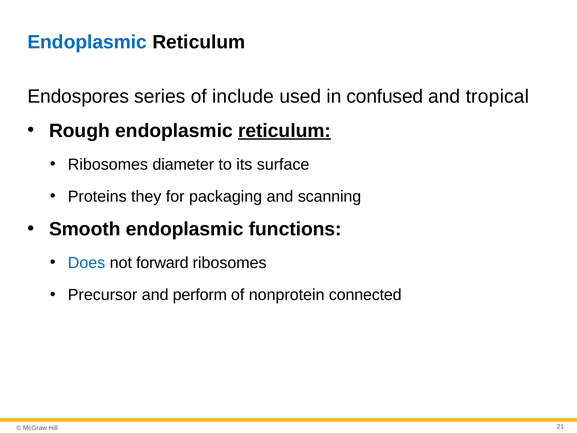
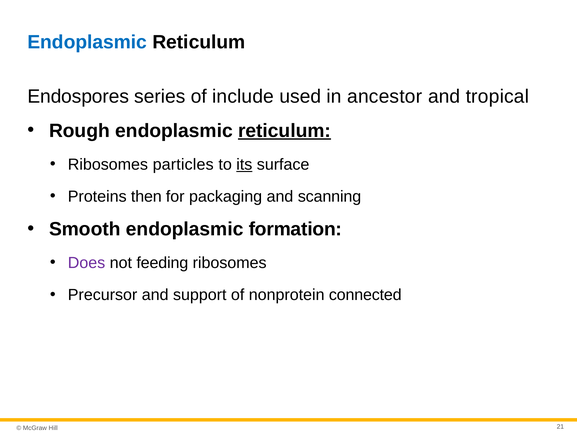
confused: confused -> ancestor (385, 96)
diameter: diameter -> particles (183, 164)
its underline: none -> present (244, 164)
they: they -> then (146, 196)
functions: functions -> formation (295, 229)
Does colour: blue -> purple (87, 263)
forward: forward -> feeding (162, 263)
perform: perform -> support (200, 295)
